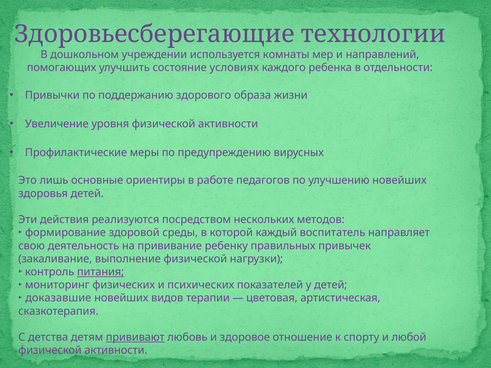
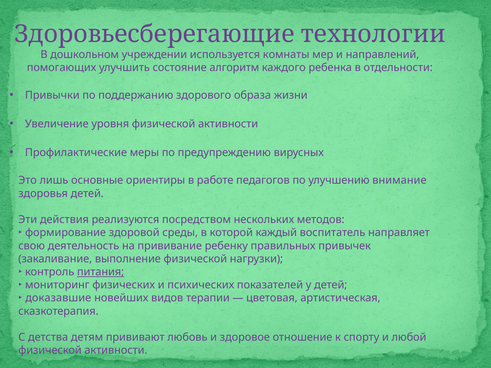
условиях: условиях -> алгоритм (234, 68)
улучшению новейших: новейших -> внимание (399, 180)
прививают underline: present -> none (135, 338)
